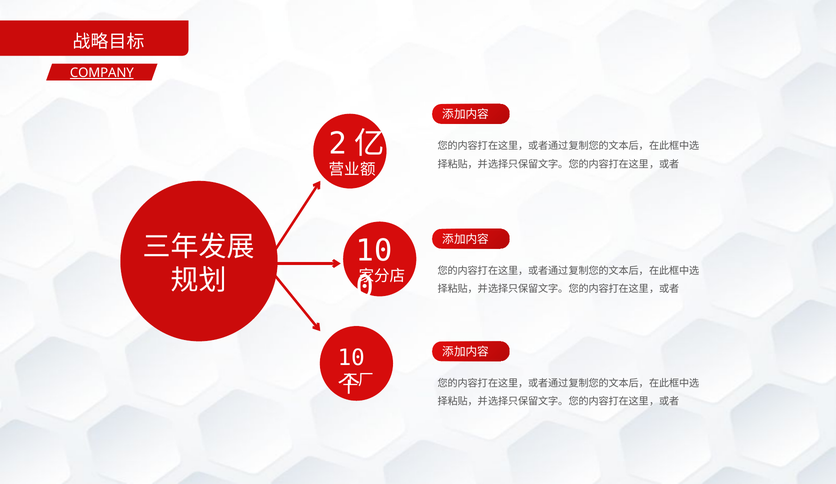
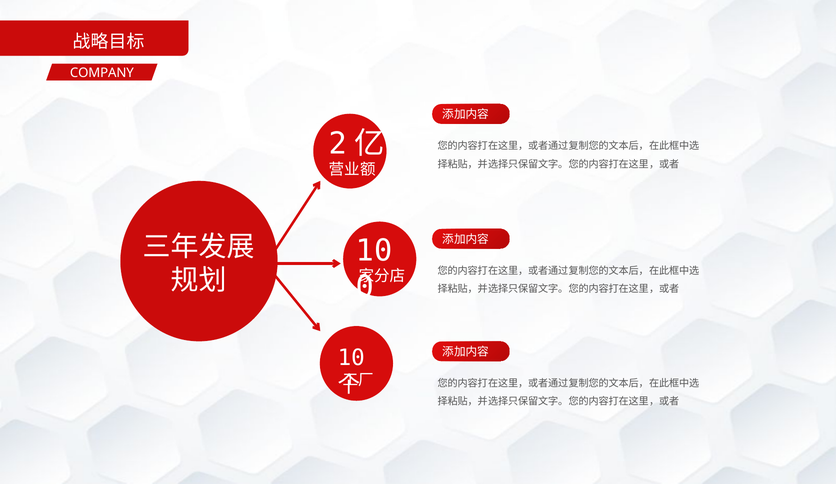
COMPANY underline: present -> none (102, 73)
